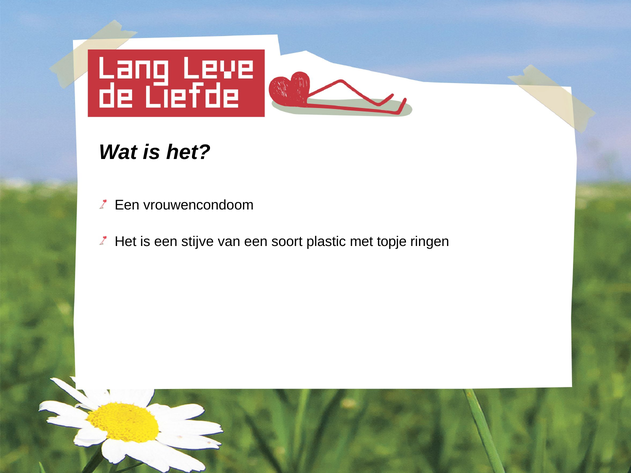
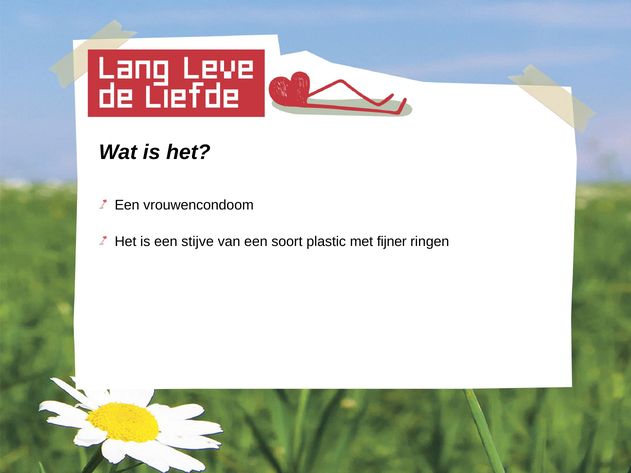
topje: topje -> fijner (392, 242)
